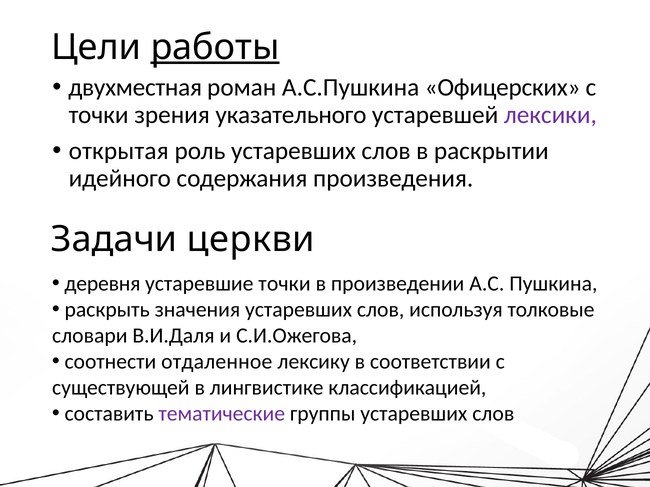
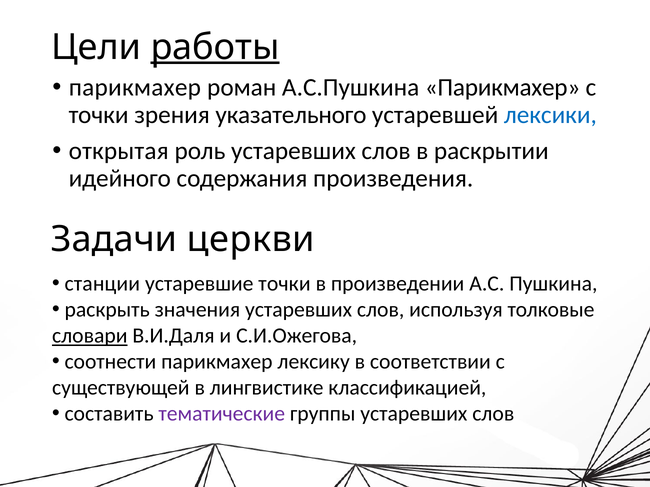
двухместная: двухместная -> парикмахер (135, 88)
А.С.Пушкина Офицерских: Офицерских -> Парикмахер (503, 88)
лексики colour: purple -> blue (550, 115)
деревня: деревня -> станции (102, 284)
словари underline: none -> present (90, 336)
соотнести отдаленное: отдаленное -> парикмахер (217, 362)
